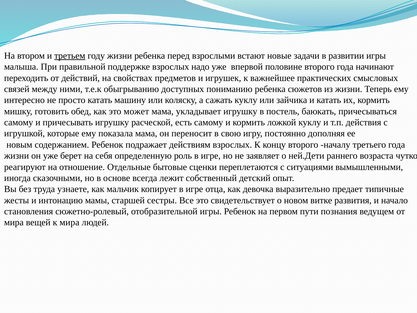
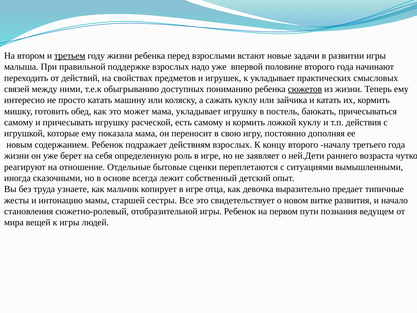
к важнейшее: важнейшее -> укладывает (273, 78)
сюжетов underline: none -> present (305, 89)
к мира: мира -> игры (69, 222)
